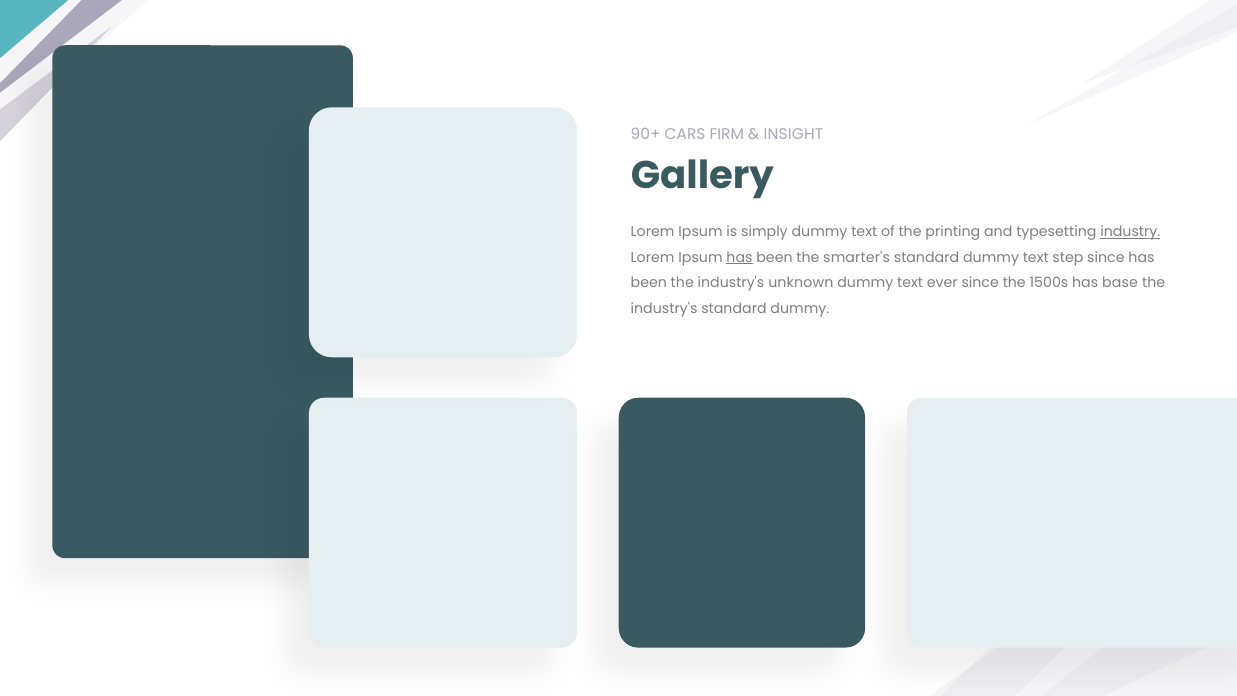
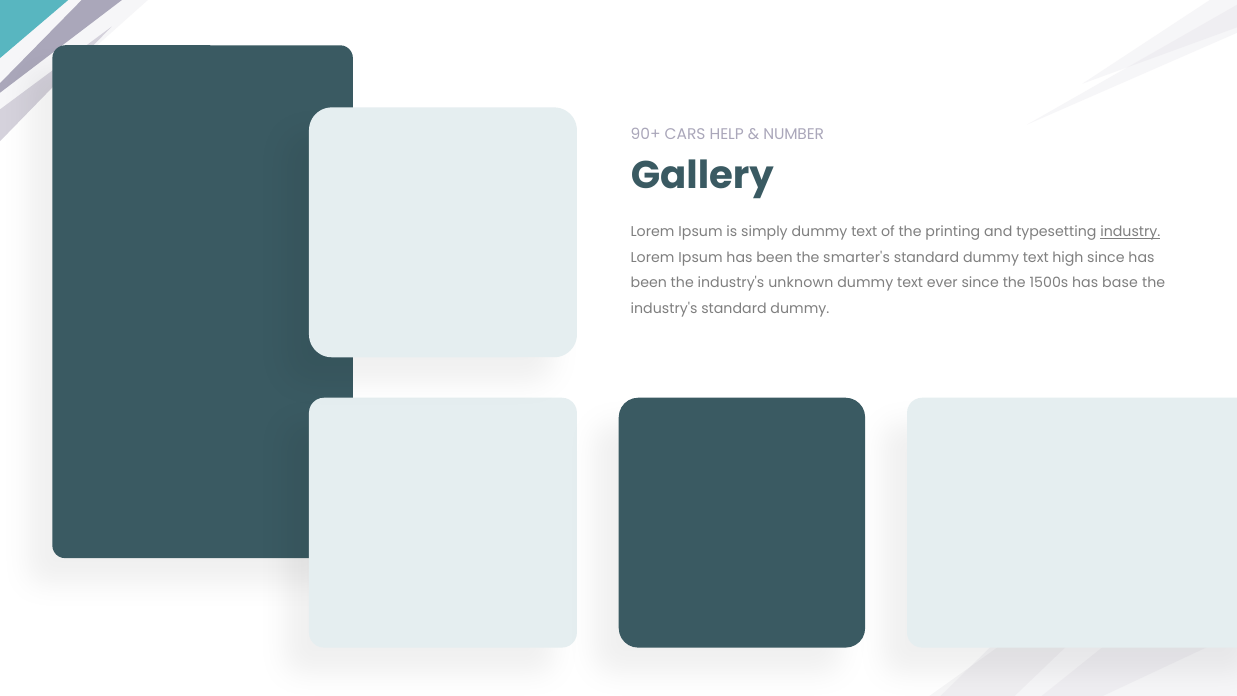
FIRM: FIRM -> HELP (727, 134)
INSIGHT: INSIGHT -> NUMBER (794, 134)
has underline: present -> none (739, 257)
step: step -> high (1068, 257)
